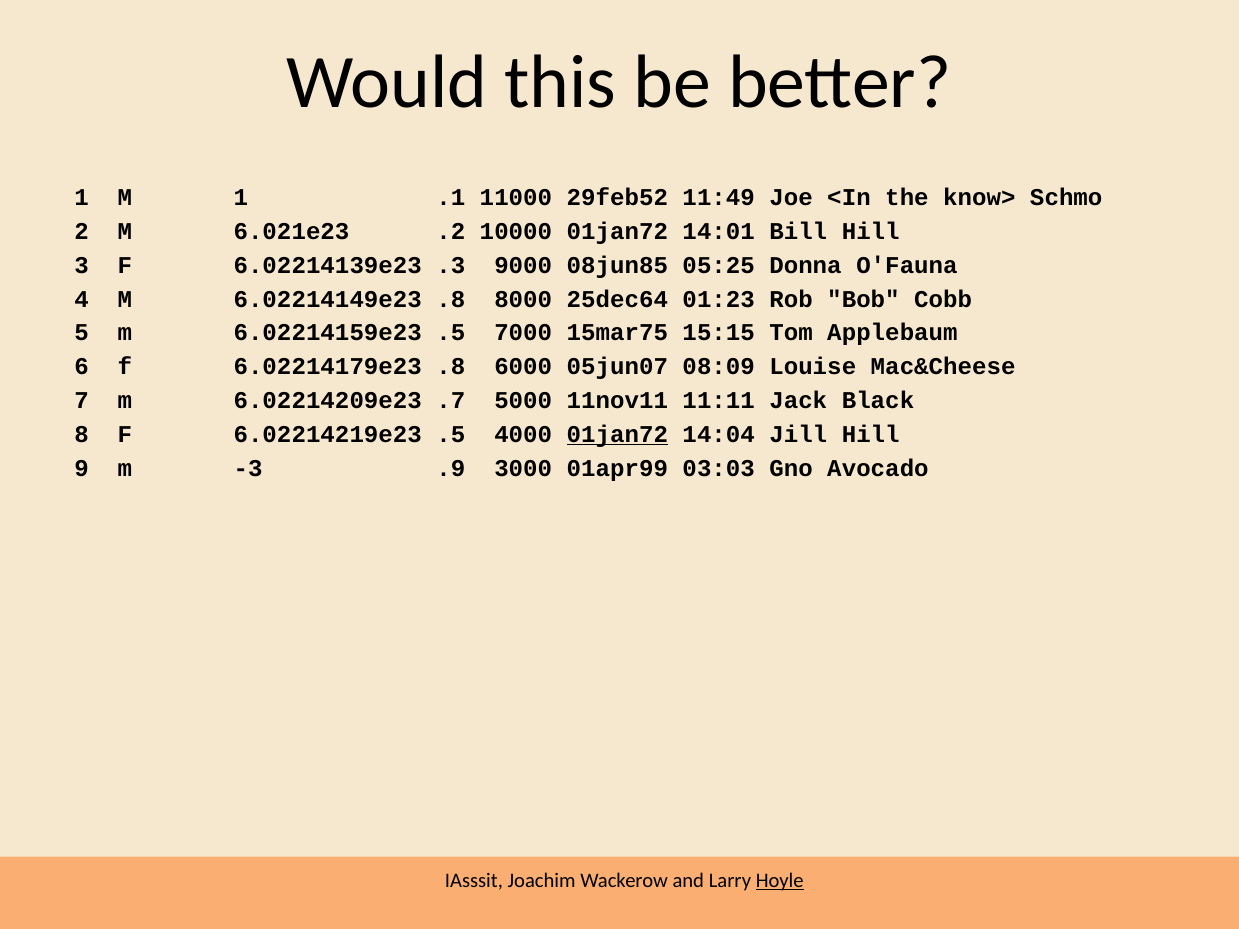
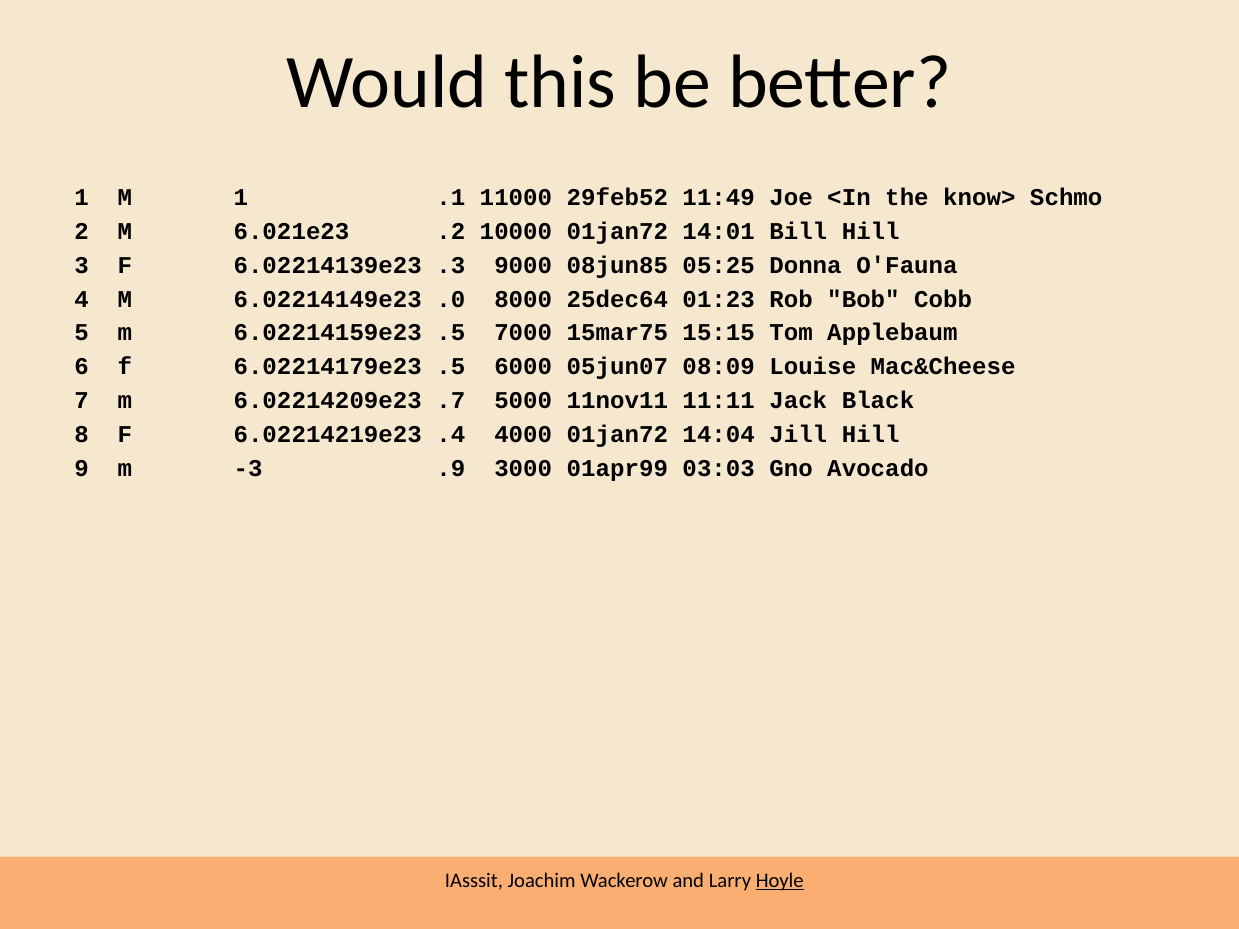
6.02214149e23 .8: .8 -> .0 (451, 299)
6.02214179e23 .8: .8 -> .5 (451, 367)
6.02214219e23 .5: .5 -> .4 (451, 435)
01jan72 underline: present -> none (617, 435)
